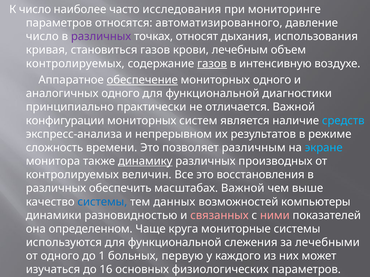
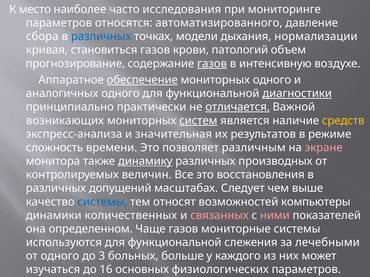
К число: число -> место (35, 9)
число: число -> сбора (42, 37)
различных colour: purple -> blue (101, 37)
относят: относят -> модели (197, 37)
использования: использования -> нормализации (316, 37)
лечебным: лечебным -> патологий (240, 50)
контролируемых: контролируемых -> прогнозирование (75, 64)
диагностики underline: none -> present (297, 94)
отличается underline: none -> present (238, 107)
конфигурации: конфигурации -> возникающих (65, 121)
систем underline: none -> present (198, 121)
средств colour: light blue -> yellow (343, 121)
непрерывном: непрерывном -> значительная (173, 134)
экране colour: light blue -> pink (324, 148)
обеспечить: обеспечить -> допущений (120, 189)
масштабах Важной: Важной -> Следует (243, 189)
данных: данных -> относят (174, 202)
разновидностью: разновидностью -> количественных (131, 216)
Чаще круга: круга -> газов (183, 229)
1: 1 -> 3 (102, 256)
первую: первую -> больше (182, 256)
